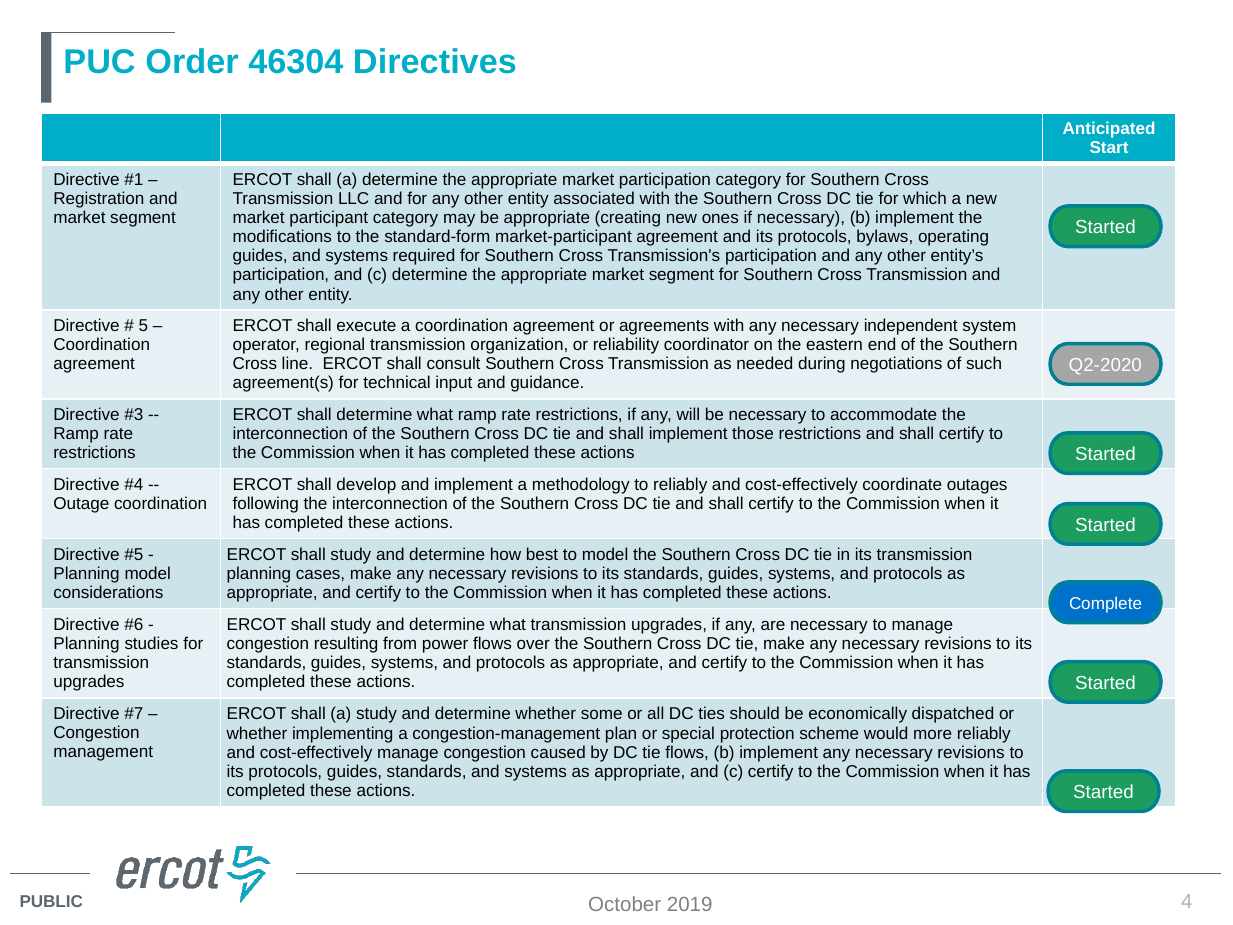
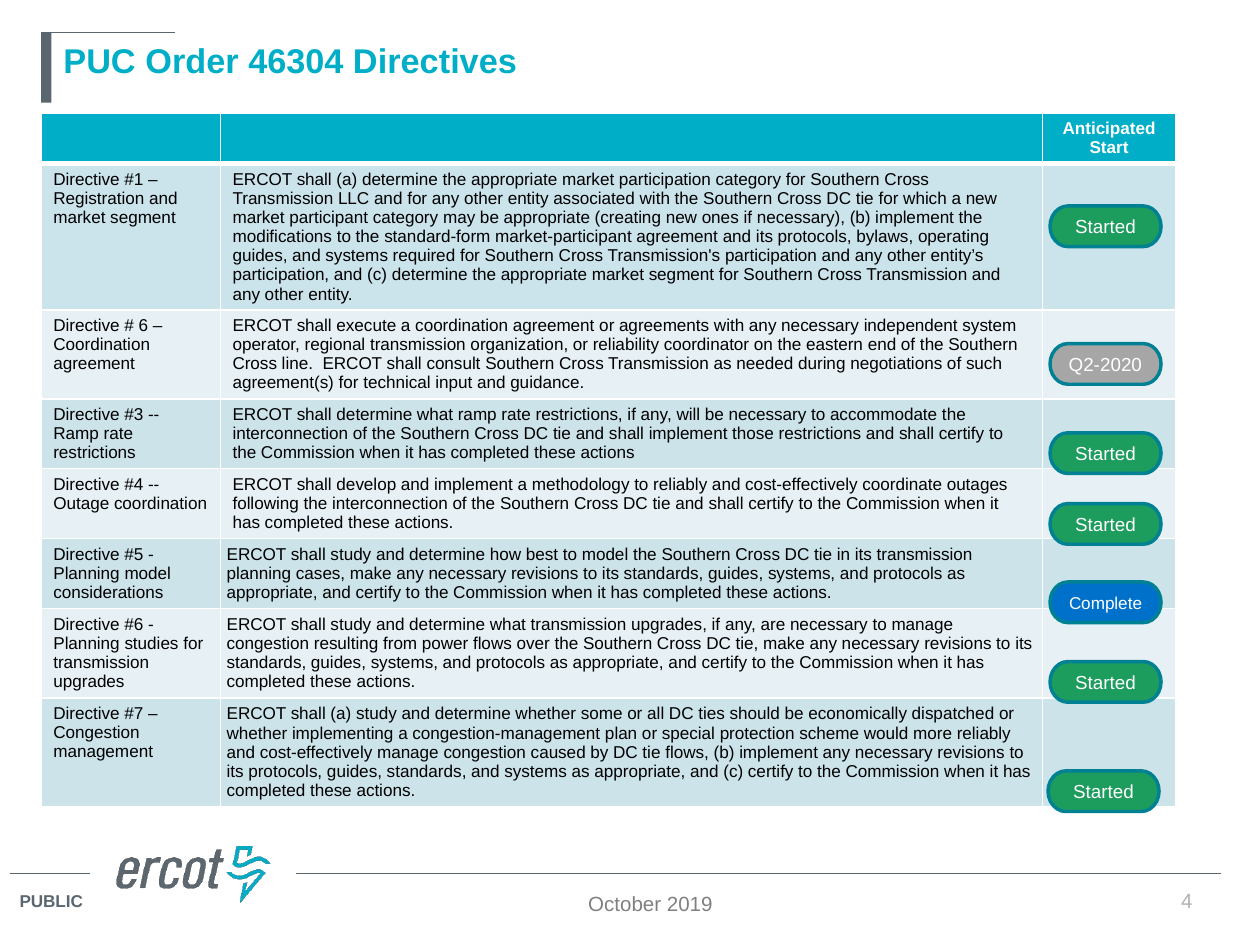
5: 5 -> 6 (143, 326)
